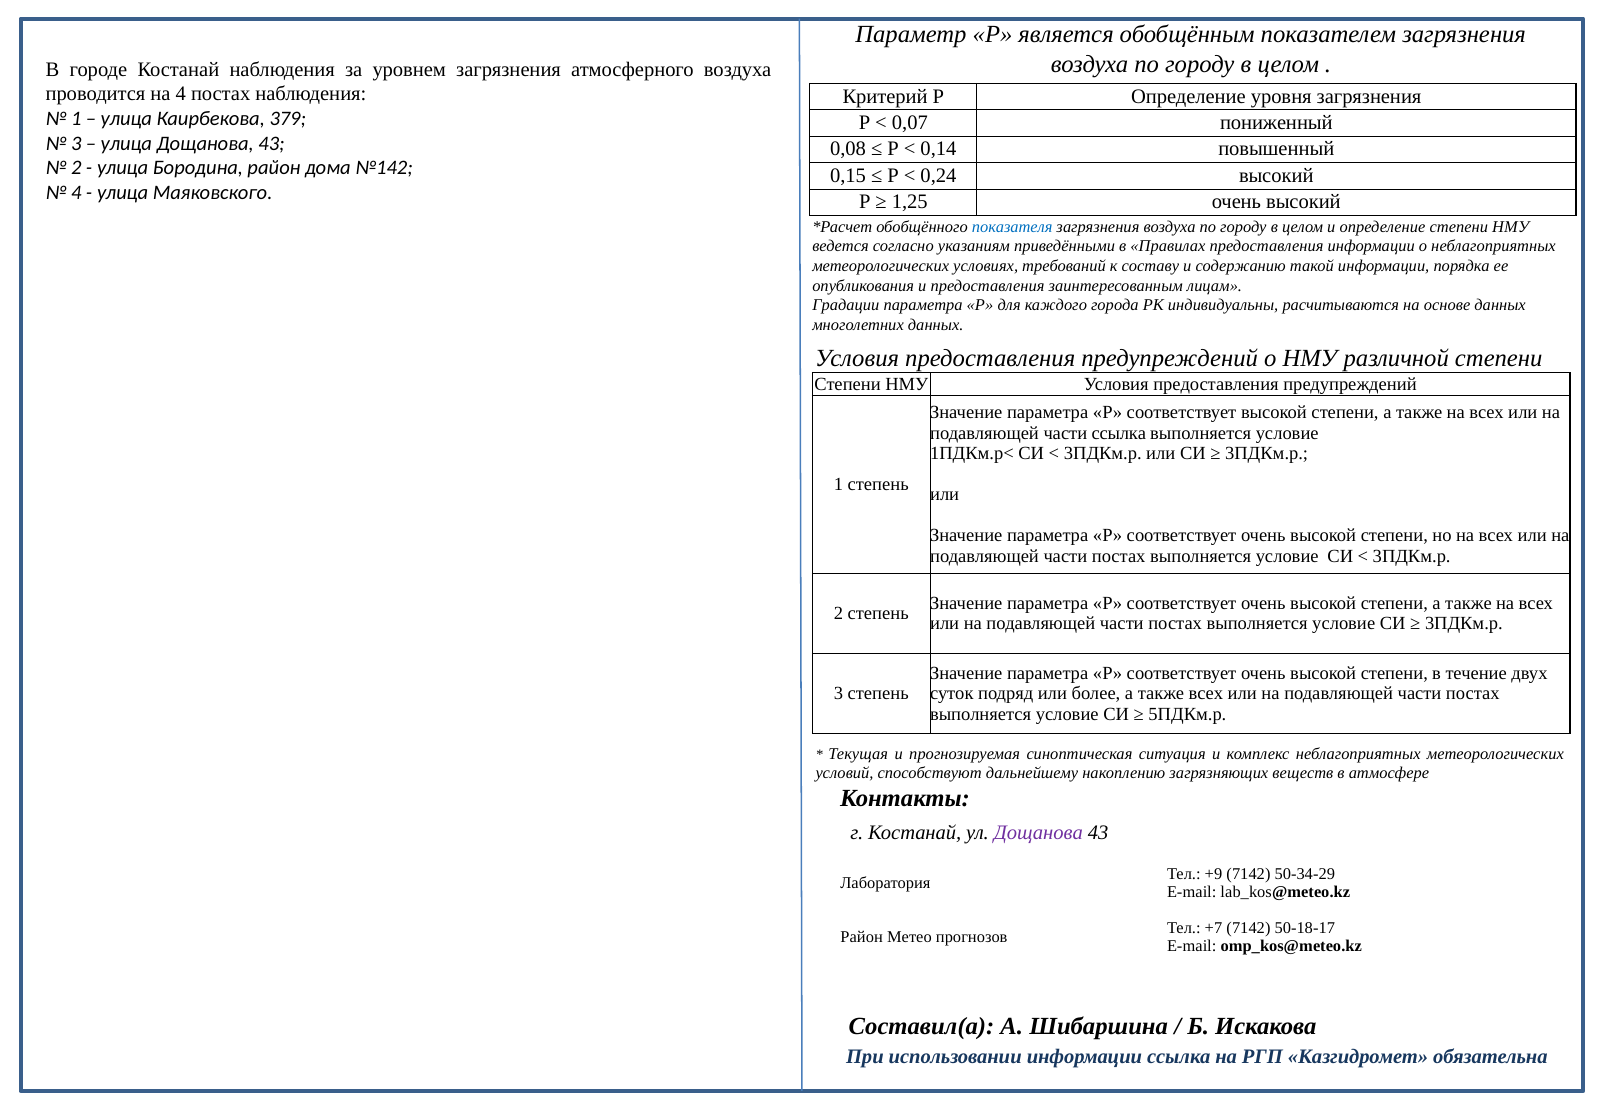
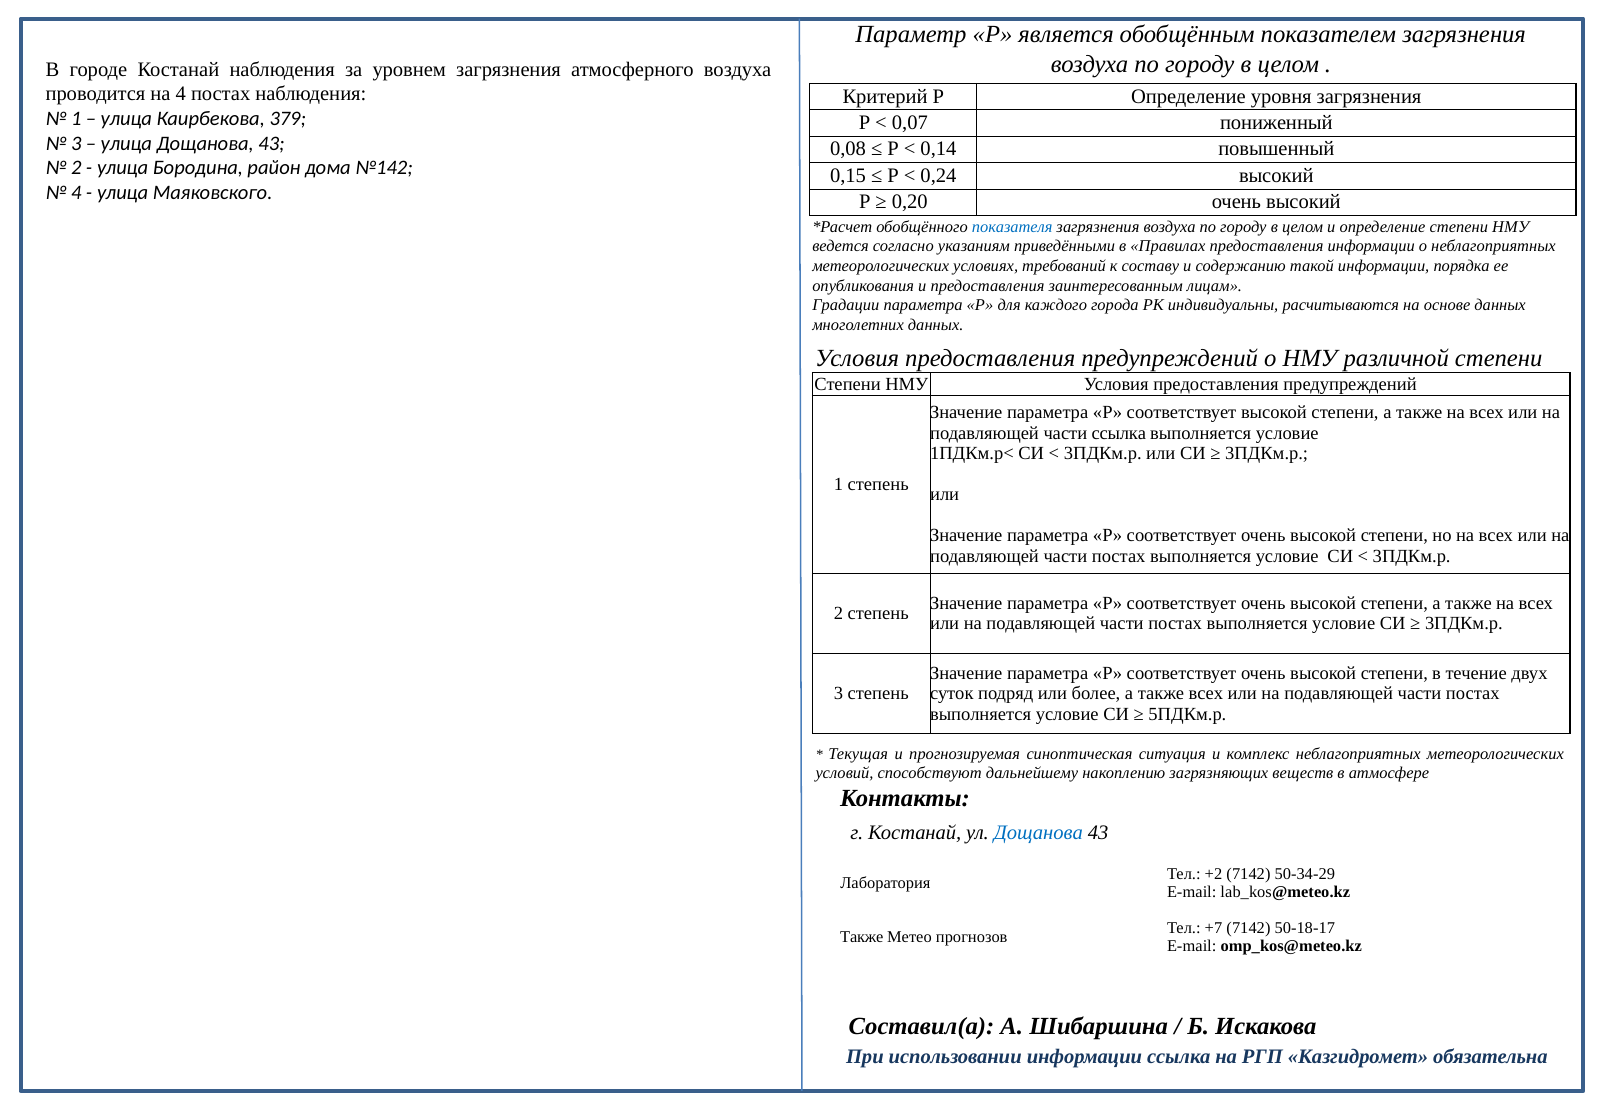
1,25: 1,25 -> 0,20 (910, 202)
Дощанова colour: purple -> blue (1038, 833)
+9: +9 -> +2 (1213, 874)
Район: Район -> Также (862, 938)
